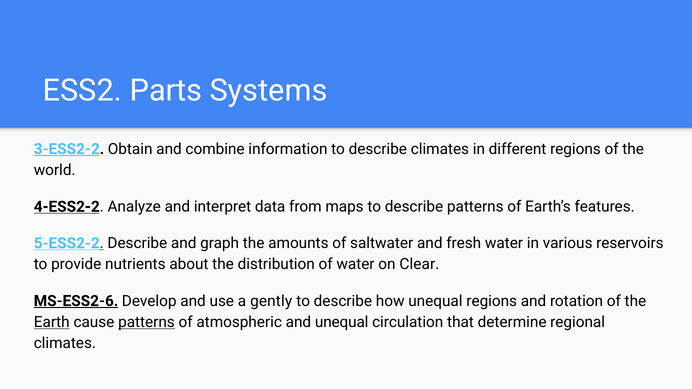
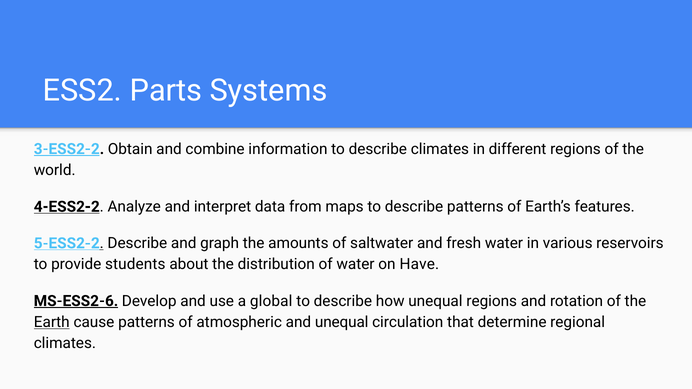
nutrients: nutrients -> students (135, 265)
Clear: Clear -> Have (419, 265)
gently: gently -> global (271, 301)
patterns underline: present -> none (146, 322)
